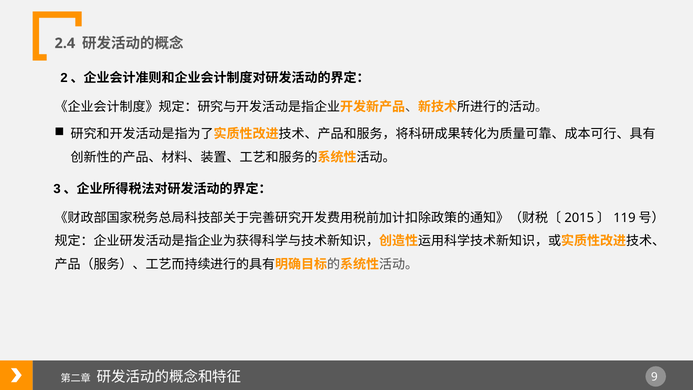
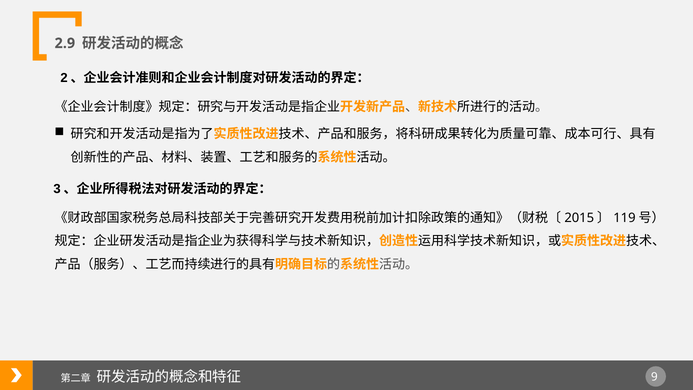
2.4: 2.4 -> 2.9 (65, 43)
